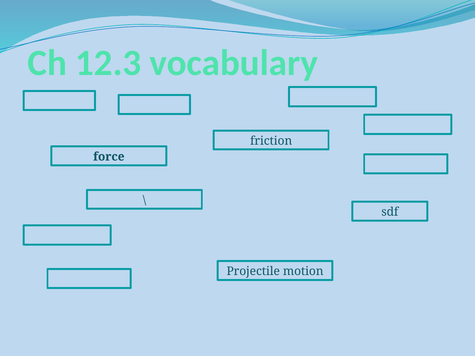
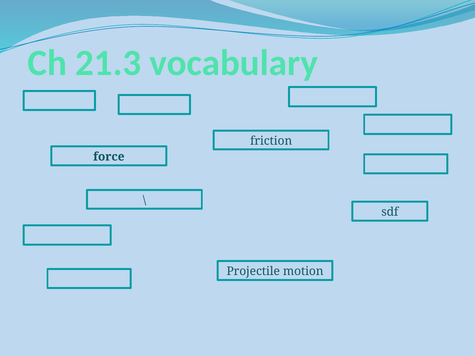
12.3: 12.3 -> 21.3 (108, 63)
